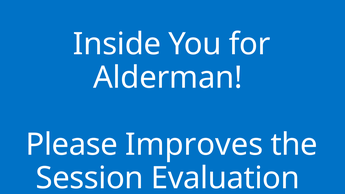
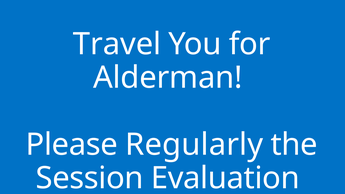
Inside: Inside -> Travel (117, 44)
Improves: Improves -> Regularly (194, 145)
